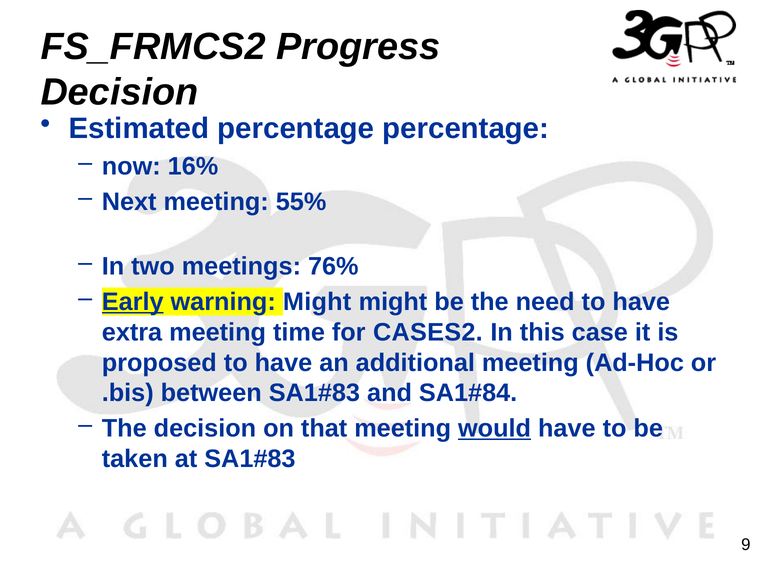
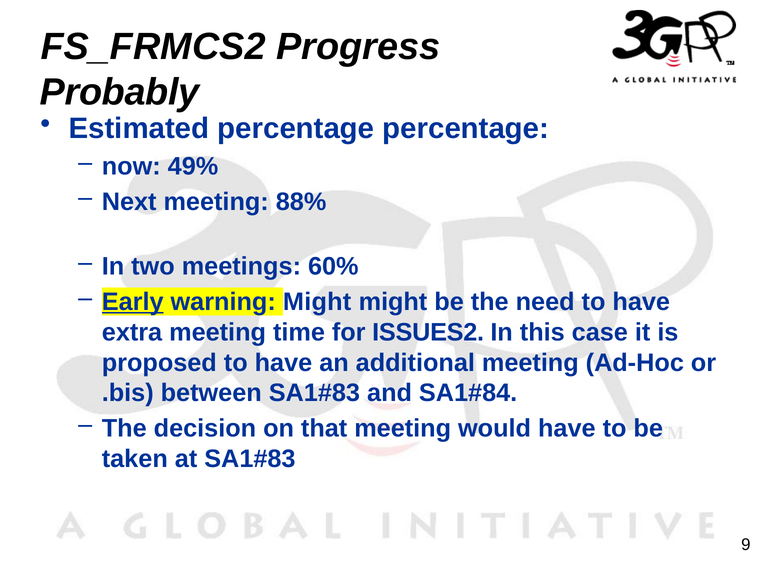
Decision: Decision -> Probably (120, 92)
16%: 16% -> 49% (193, 166)
55%: 55% -> 88% (301, 202)
76%: 76% -> 60% (333, 266)
CASES2: CASES2 -> ISSUES2 (428, 332)
would underline: present -> none (495, 428)
